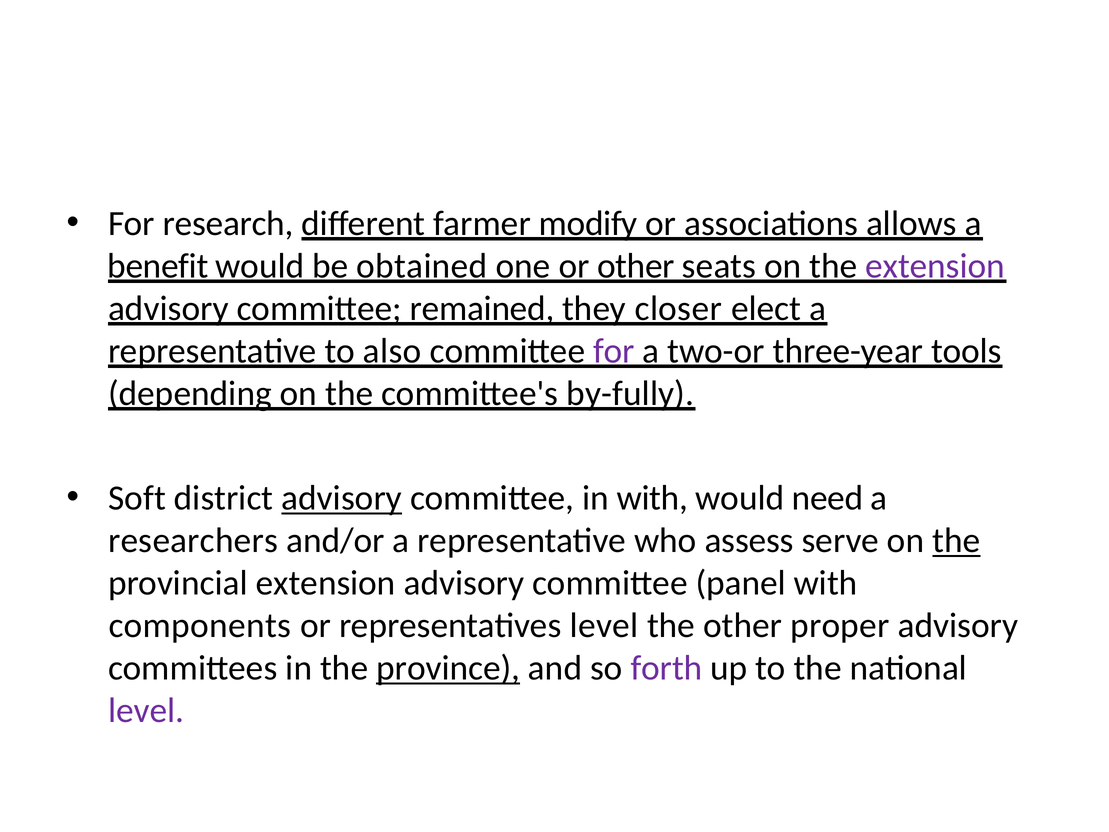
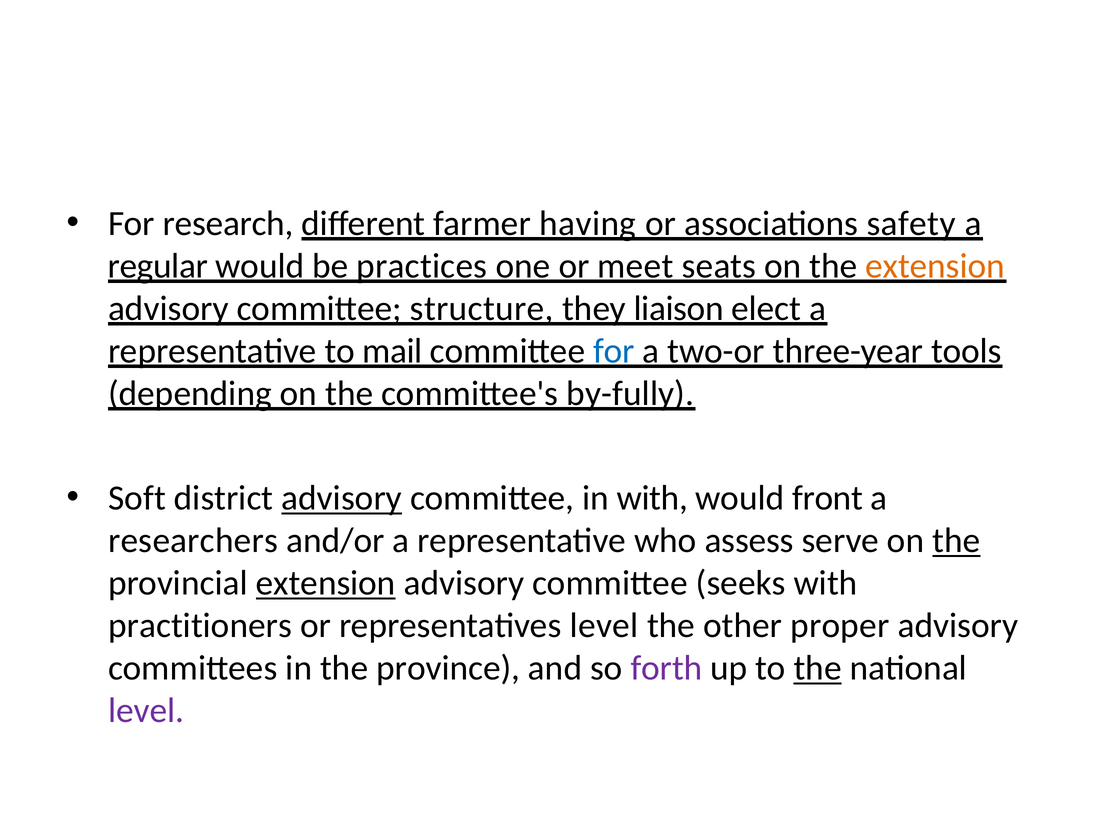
modify: modify -> having (588, 223)
allows: allows -> safety (911, 223)
benefit: benefit -> regular (158, 266)
obtained: obtained -> practices (422, 266)
or other: other -> meet (636, 266)
extension colour: purple -> orange (935, 266)
remained: remained -> structure (482, 308)
closer: closer -> liaison (679, 308)
also: also -> mail (392, 351)
for colour: purple -> blue (614, 351)
need: need -> front (828, 498)
extension underline: none -> present (326, 583)
panel: panel -> seeks (741, 583)
components: components -> practitioners (200, 625)
province underline: present -> none (448, 668)
the underline: none -> present (818, 668)
